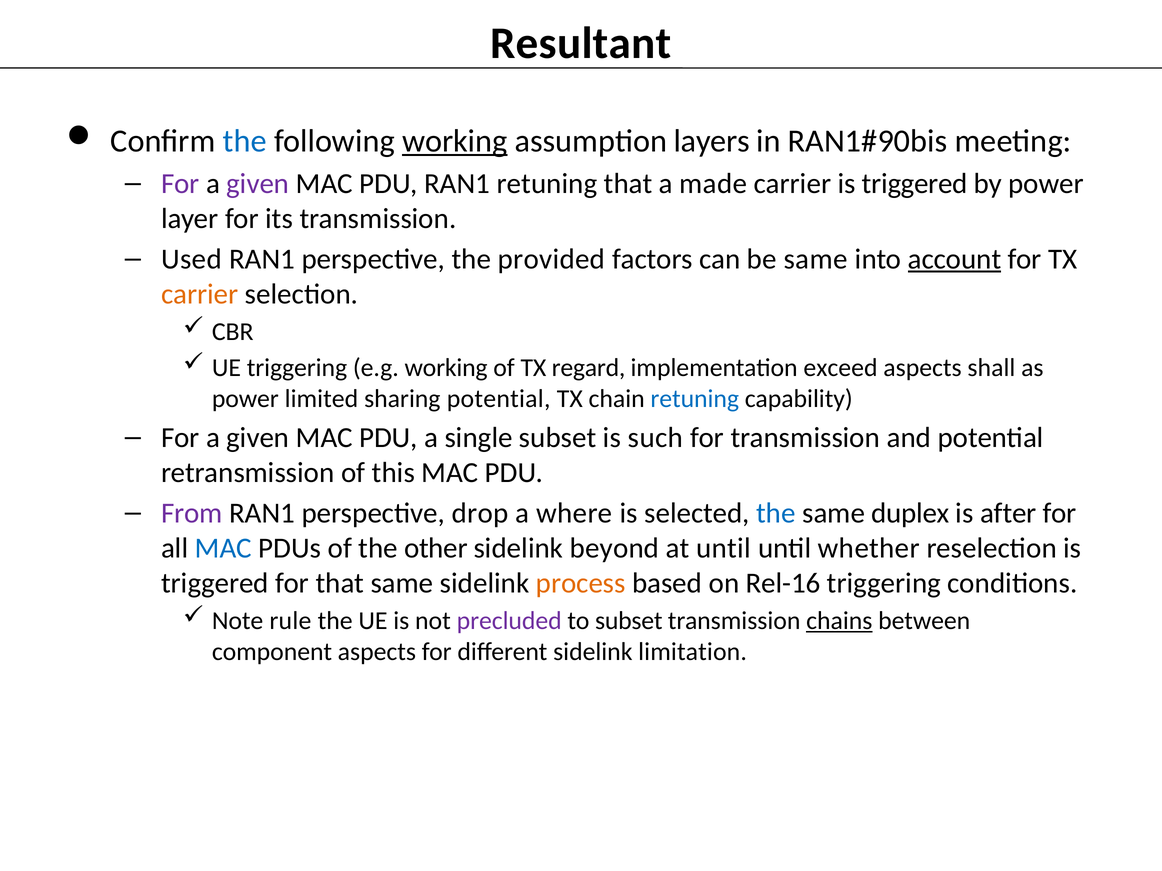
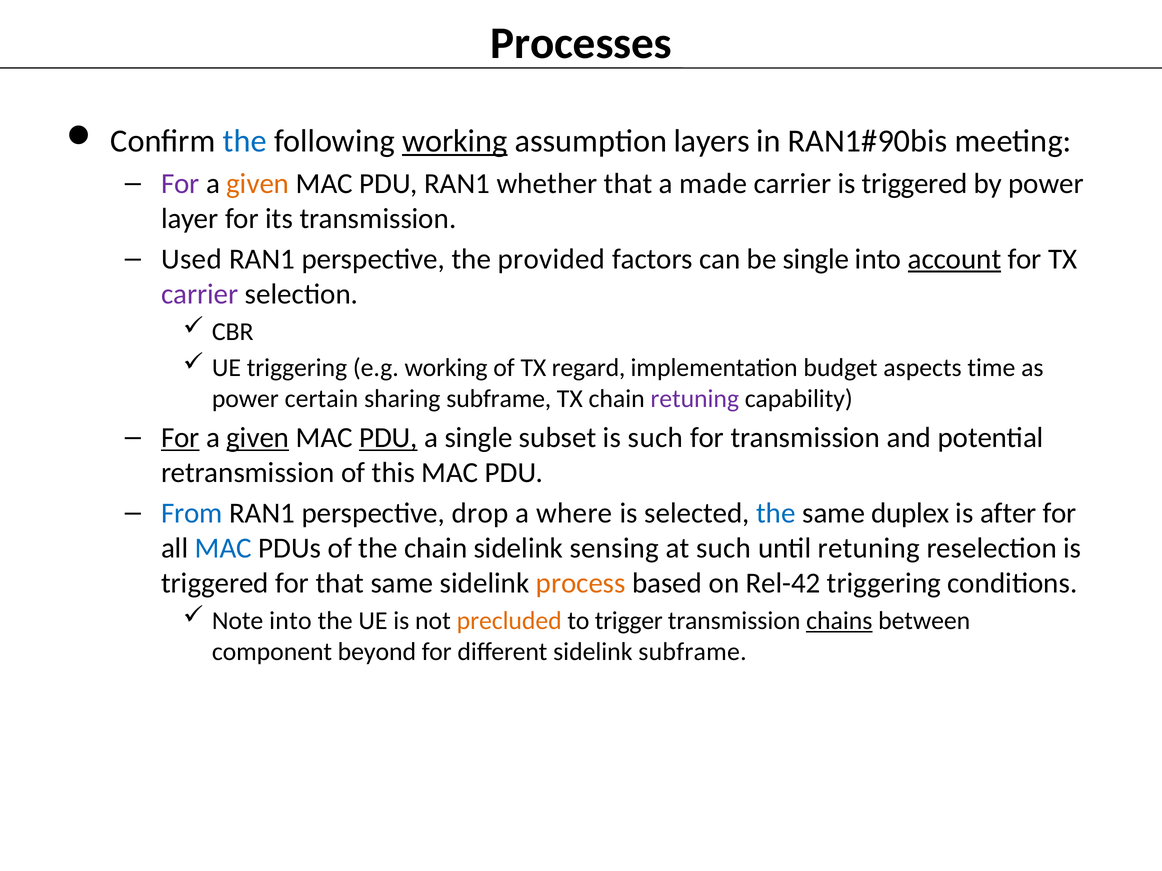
Resultant: Resultant -> Processes (581, 43)
given colour: purple -> orange (258, 184)
RAN1 retuning: retuning -> whether (547, 184)
be same: same -> single (816, 259)
carrier colour: orange -> purple (200, 294)
exceed: exceed -> budget (841, 368)
shall: shall -> time (991, 368)
limited: limited -> certain (321, 399)
sharing potential: potential -> subframe (499, 399)
retuning colour: blue -> purple (695, 399)
For underline: none -> present (180, 438)
given underline: none -> present (258, 438)
PDU underline: none -> present (388, 438)
From colour: purple -> blue (192, 514)
the other: other -> chain (436, 548)
beyond: beyond -> sensing (614, 548)
at until: until -> such (724, 548)
until whether: whether -> retuning (869, 548)
Rel-16: Rel-16 -> Rel-42 (783, 583)
Note rule: rule -> into (290, 621)
precluded colour: purple -> orange (509, 621)
to subset: subset -> trigger (629, 621)
component aspects: aspects -> beyond (377, 652)
sidelink limitation: limitation -> subframe (692, 652)
